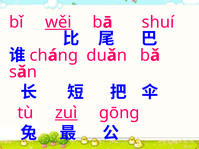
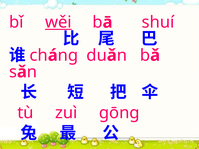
zuì underline: present -> none (66, 113)
